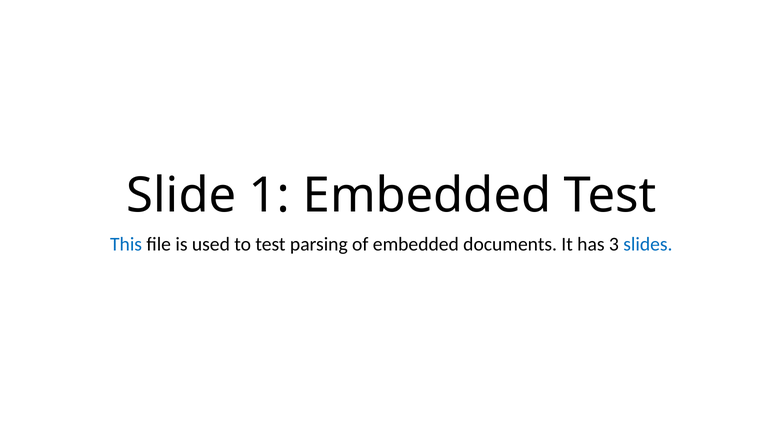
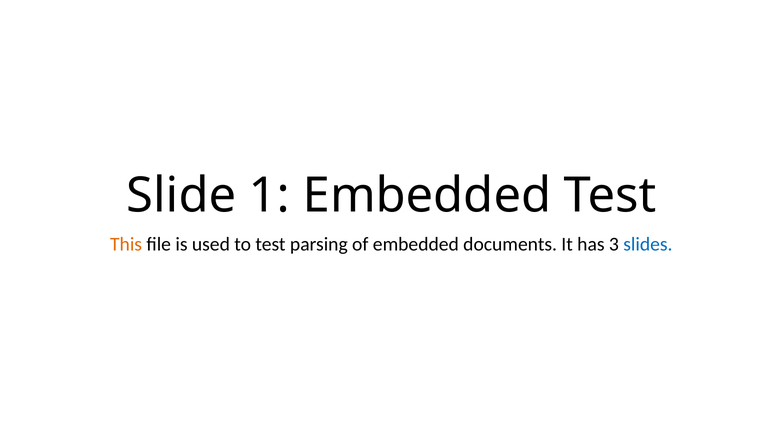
This colour: blue -> orange (126, 245)
